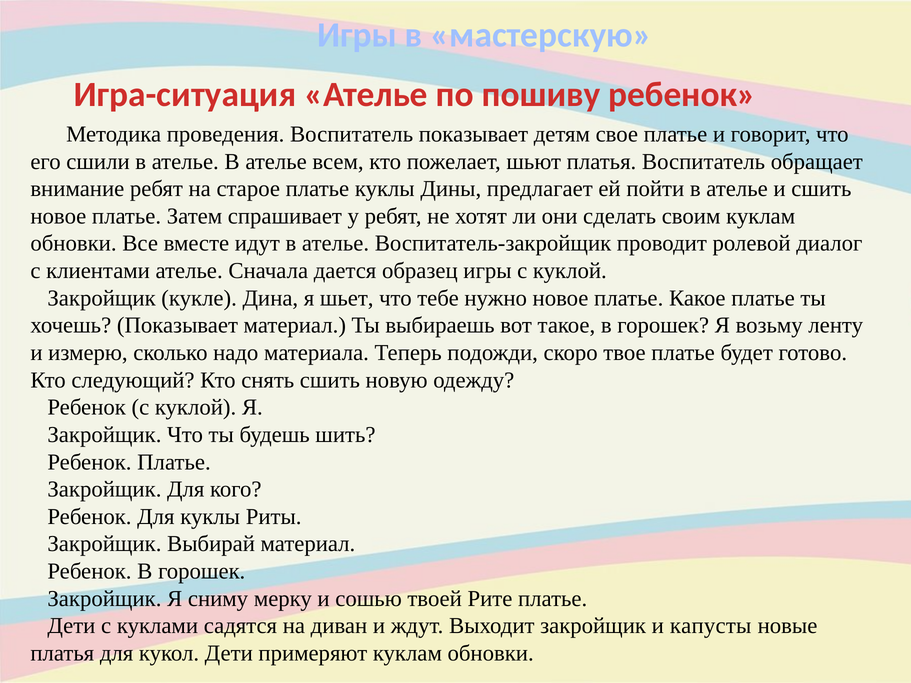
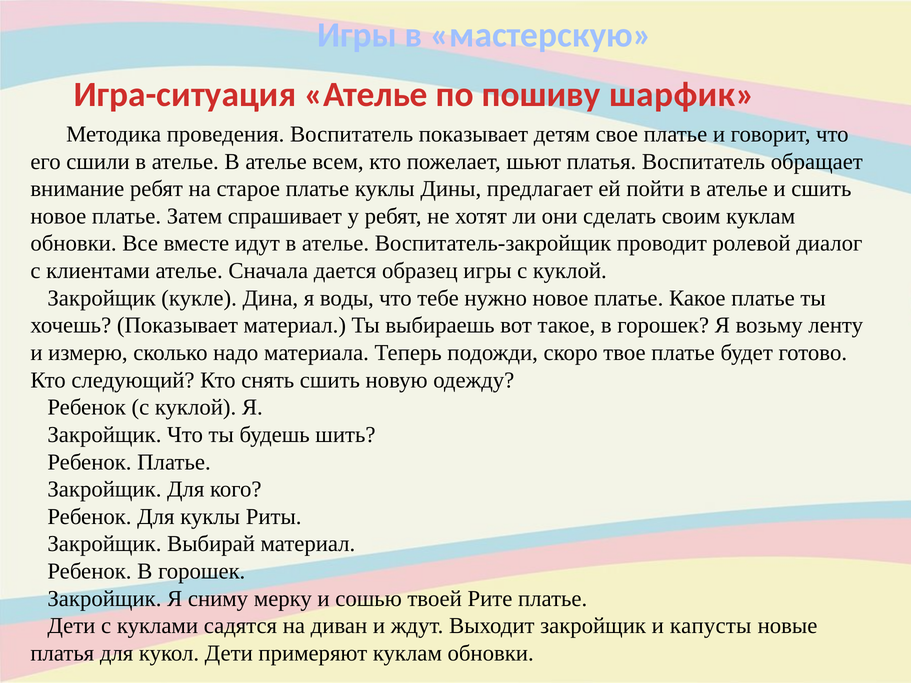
пошиву ребенок: ребенок -> шарфик (682, 95)
шьет: шьет -> воды (347, 298)
